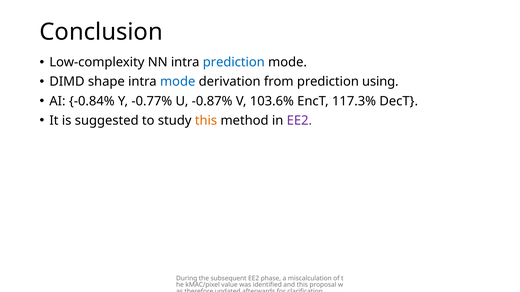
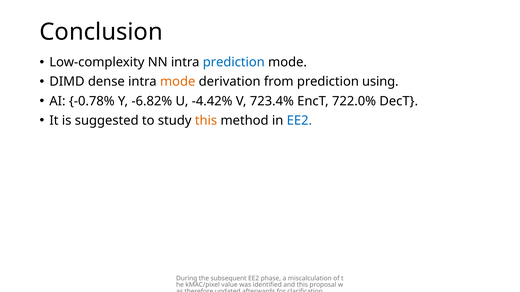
shape: shape -> dense (106, 82)
mode colour: blue -> orange (178, 82)
-0.84%: -0.84% -> -0.78% (92, 101)
-0.77%: -0.77% -> -6.82% (152, 101)
-0.87%: -0.87% -> -4.42% (212, 101)
103.6%: 103.6% -> 723.4% (272, 101)
117.3%: 117.3% -> 722.0% (354, 101)
EE2 colour: purple -> blue (299, 121)
